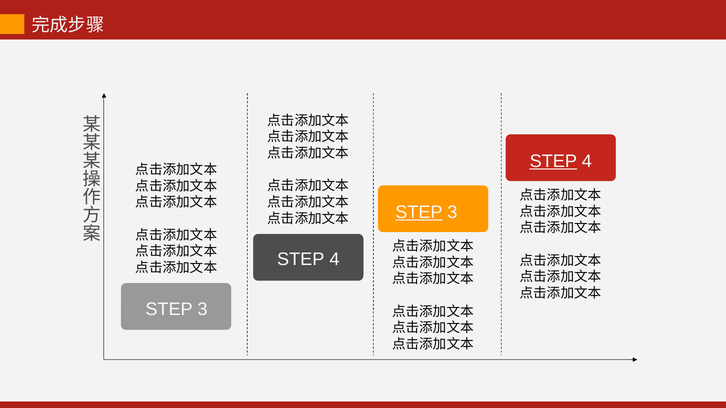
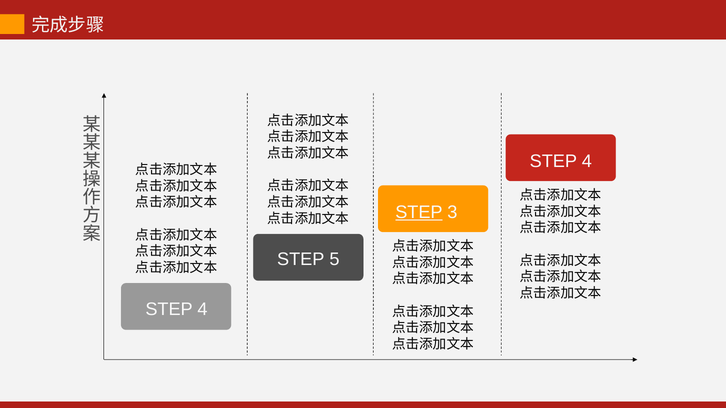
STEP underline: present -> none (553, 161)
4: 4 -> 5 (334, 259)
3: 3 -> 4 (203, 309)
